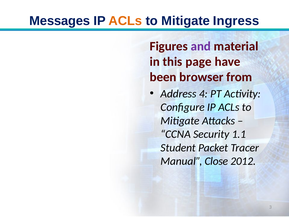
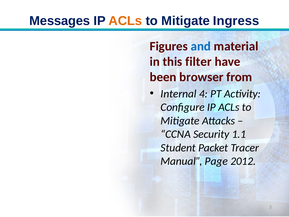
and colour: purple -> blue (201, 46)
page: page -> filter (198, 62)
Address: Address -> Internal (179, 94)
Close: Close -> Page (216, 161)
